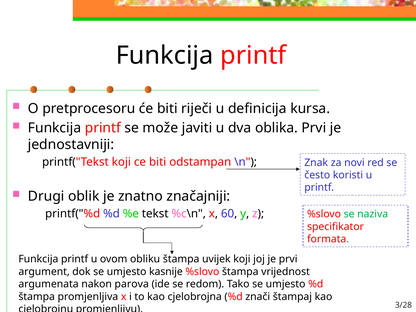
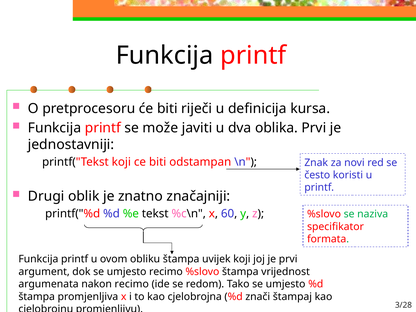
umjesto kasnije: kasnije -> recimo (166, 272)
nakon parova: parova -> recimo (132, 284)
